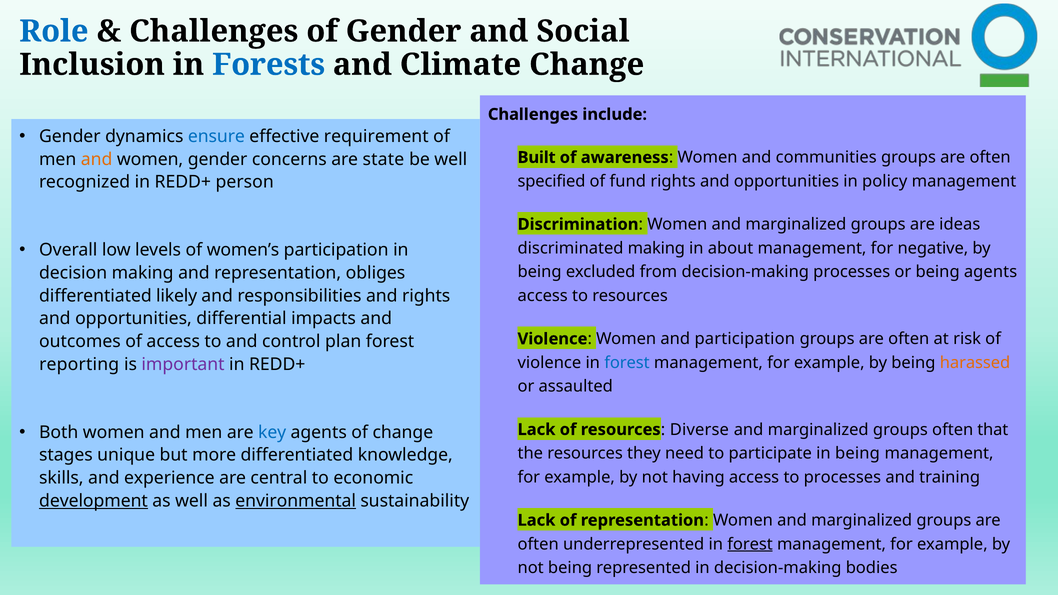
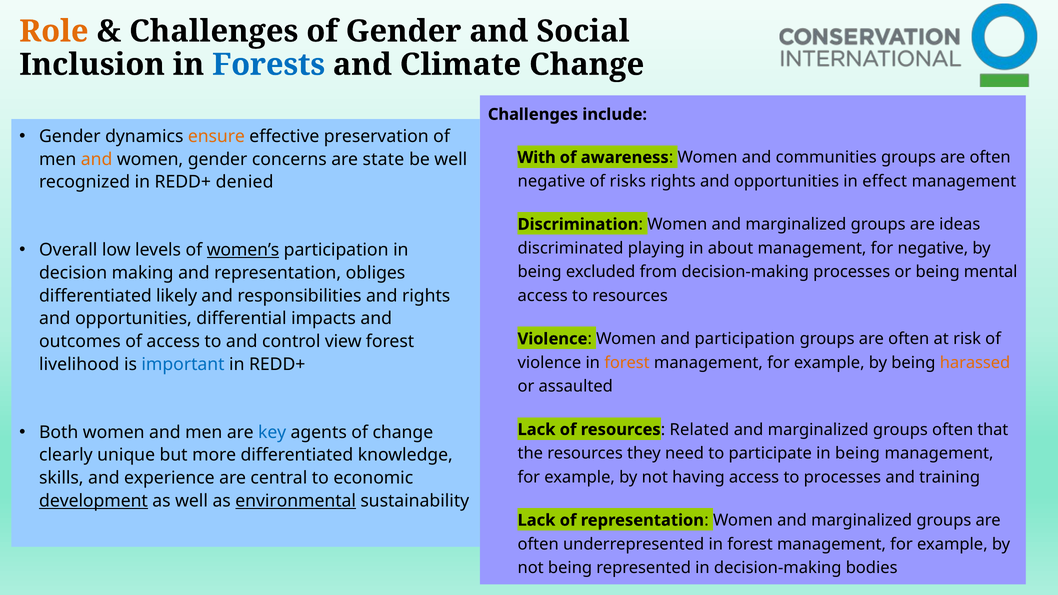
Role colour: blue -> orange (54, 31)
ensure colour: blue -> orange (216, 136)
requirement: requirement -> preservation (376, 136)
Built: Built -> With (537, 157)
specified: specified -> negative (551, 181)
fund: fund -> risks (628, 181)
policy: policy -> effect (885, 181)
person: person -> denied (245, 182)
women’s underline: none -> present (243, 250)
discriminated making: making -> playing (656, 248)
being agents: agents -> mental (991, 272)
plan: plan -> view (343, 342)
forest colour: blue -> orange (627, 363)
reporting: reporting -> livelihood (79, 364)
important colour: purple -> blue (183, 364)
Diverse: Diverse -> Related (699, 430)
stages: stages -> clearly (66, 455)
forest underline: present -> none (750, 544)
